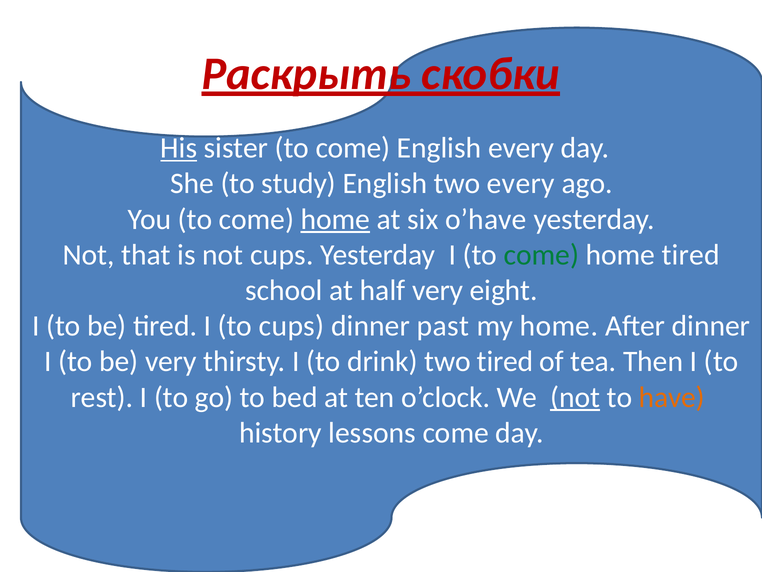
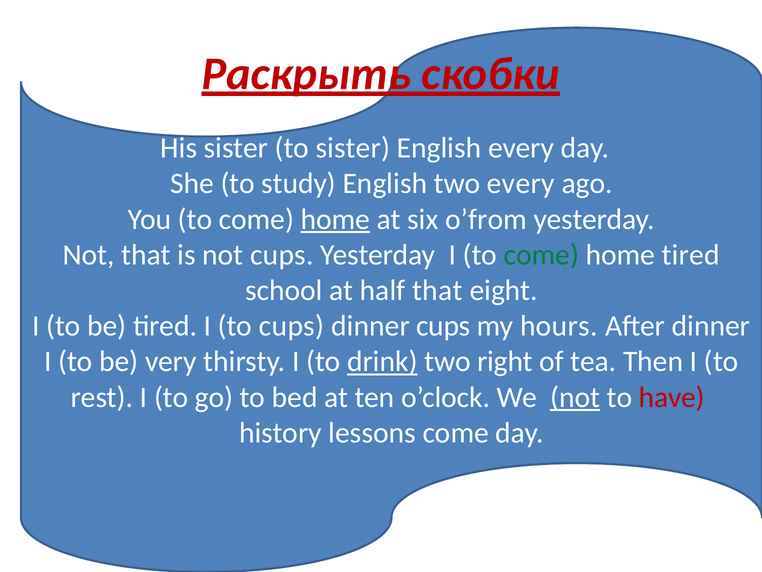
His underline: present -> none (179, 148)
sister to come: come -> sister (353, 148)
o’have: o’have -> o’from (486, 219)
half very: very -> that (437, 290)
dinner past: past -> cups (443, 326)
my home: home -> hours (559, 326)
drink underline: none -> present (382, 361)
two tired: tired -> right (505, 361)
have colour: orange -> red (672, 397)
